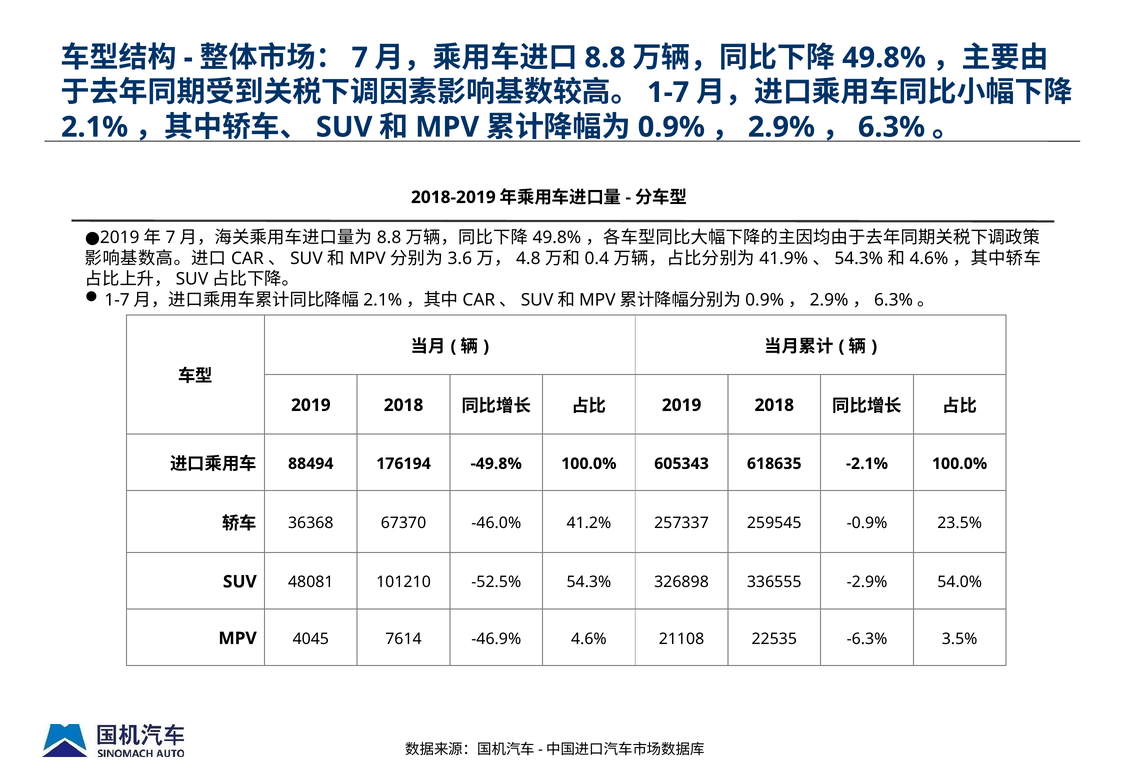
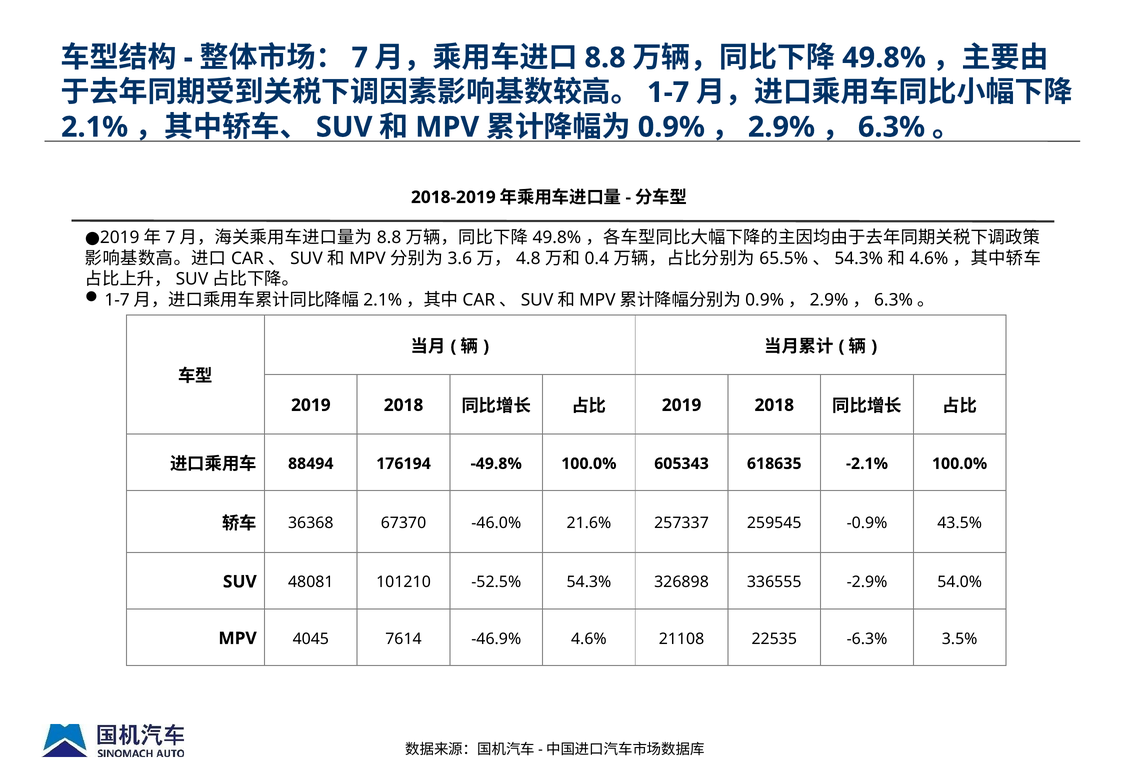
41.9%: 41.9% -> 65.5% (784, 258)
41.2%: 41.2% -> 21.6% (589, 523)
23.5%: 23.5% -> 43.5% (960, 523)
